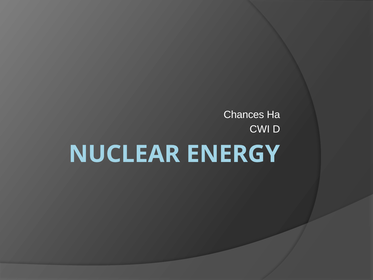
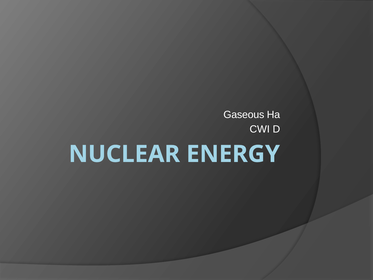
Chances: Chances -> Gaseous (244, 114)
